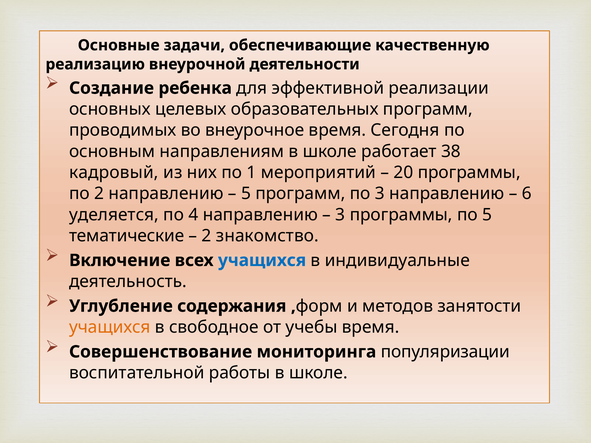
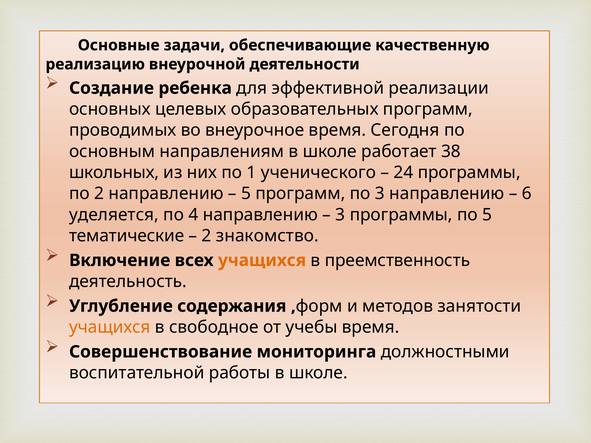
кадровый: кадровый -> школьных (114, 173)
мероприятий: мероприятий -> ученического (318, 173)
20: 20 -> 24 (403, 173)
учащихся colour: blue -> orange (262, 261)
индивидуальные: индивидуальные -> преемственность (397, 261)
популяризации: популяризации -> должностными (445, 352)
